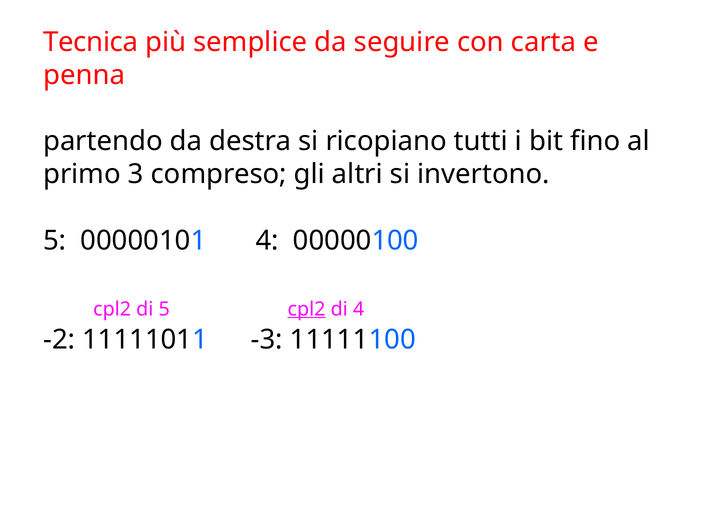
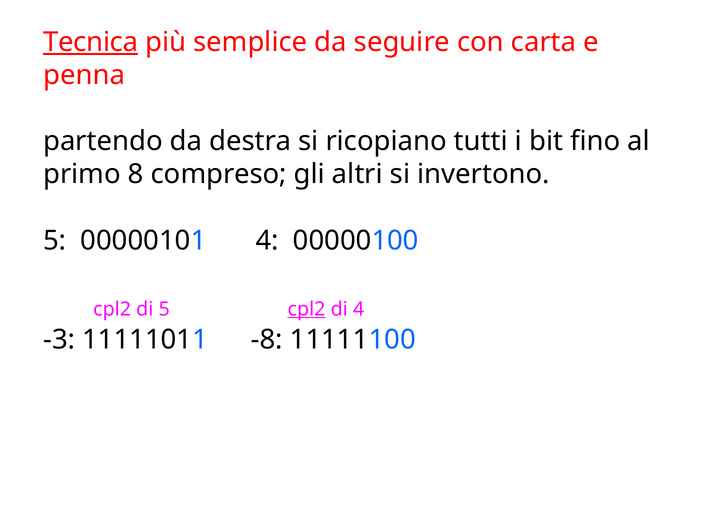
Tecnica underline: none -> present (91, 42)
3: 3 -> 8 (136, 174)
-2: -2 -> -3 (59, 340)
-3: -3 -> -8 (267, 340)
